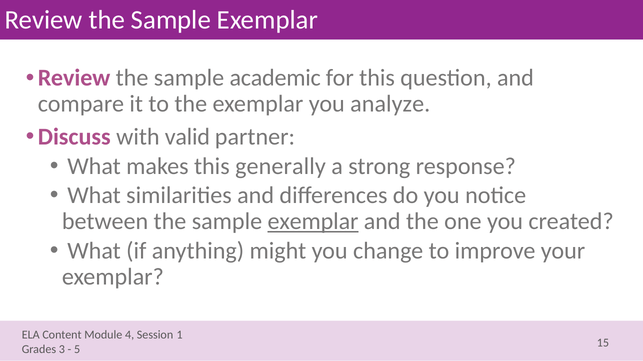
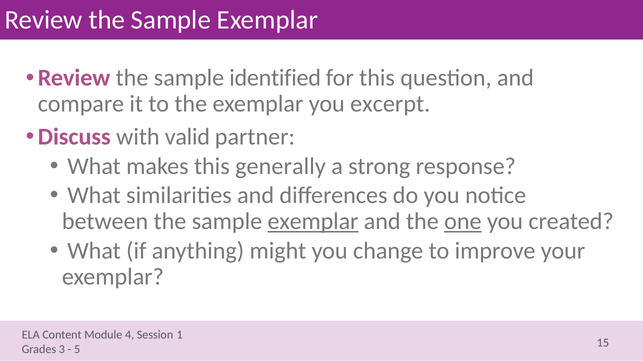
academic: academic -> identified (275, 78)
analyze: analyze -> excerpt (390, 104)
one underline: none -> present (463, 222)
